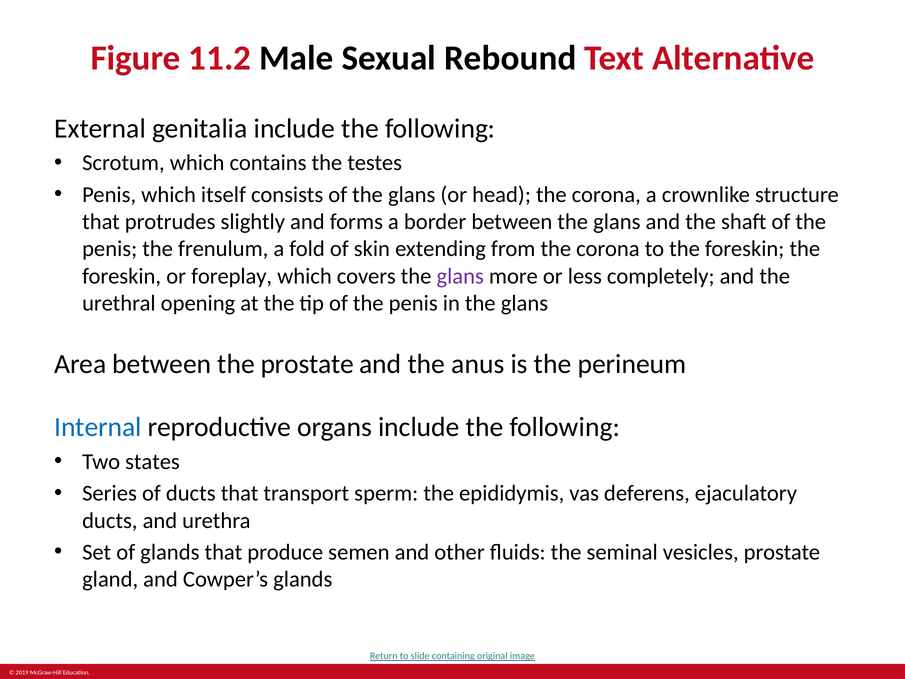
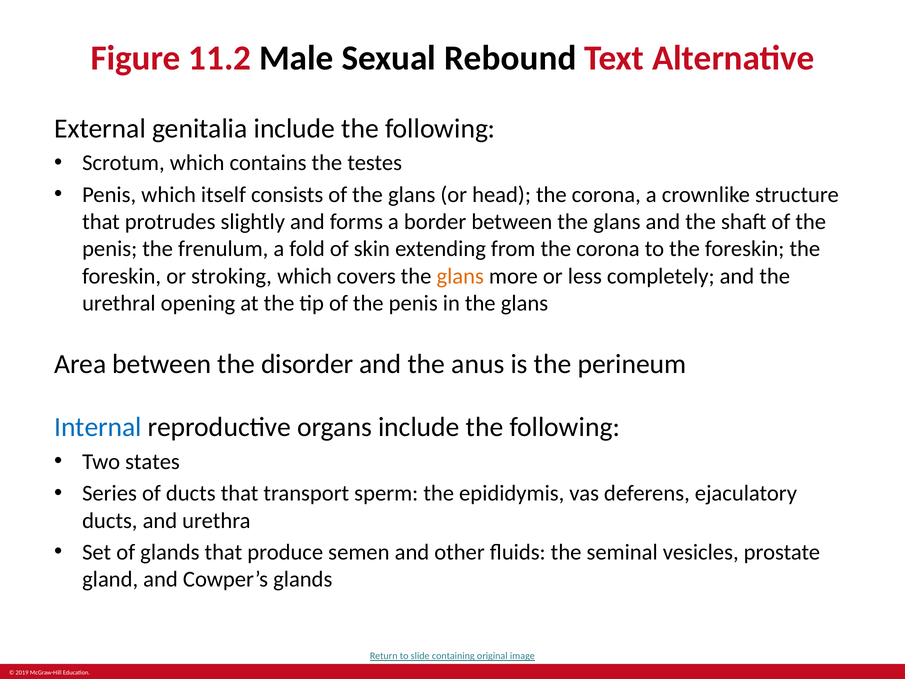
foreplay: foreplay -> stroking (232, 276)
glans colour: purple -> orange (460, 276)
the prostate: prostate -> disorder (307, 364)
